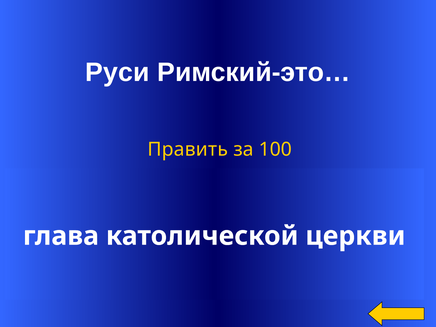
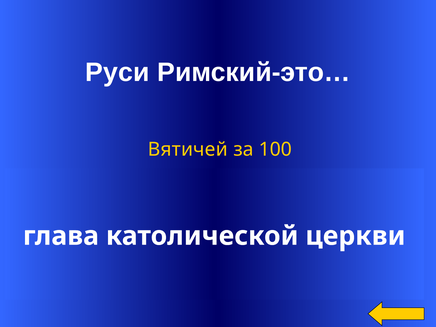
Править: Править -> Вятичей (188, 149)
